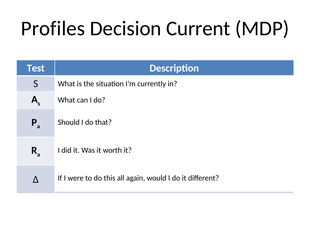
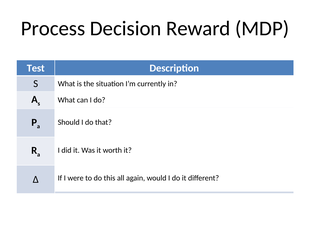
Profiles: Profiles -> Process (53, 29)
Decision Current: Current -> Reward (198, 29)
